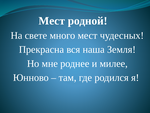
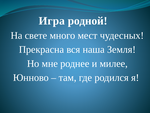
Мест: Мест -> Игра (52, 21)
